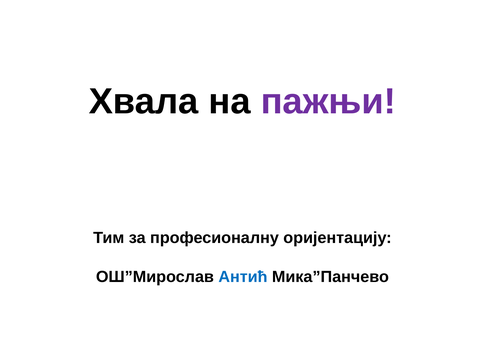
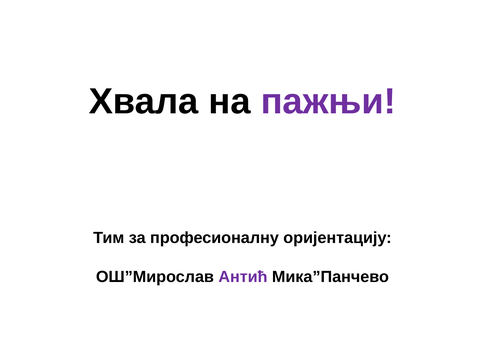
Антић colour: blue -> purple (243, 277)
